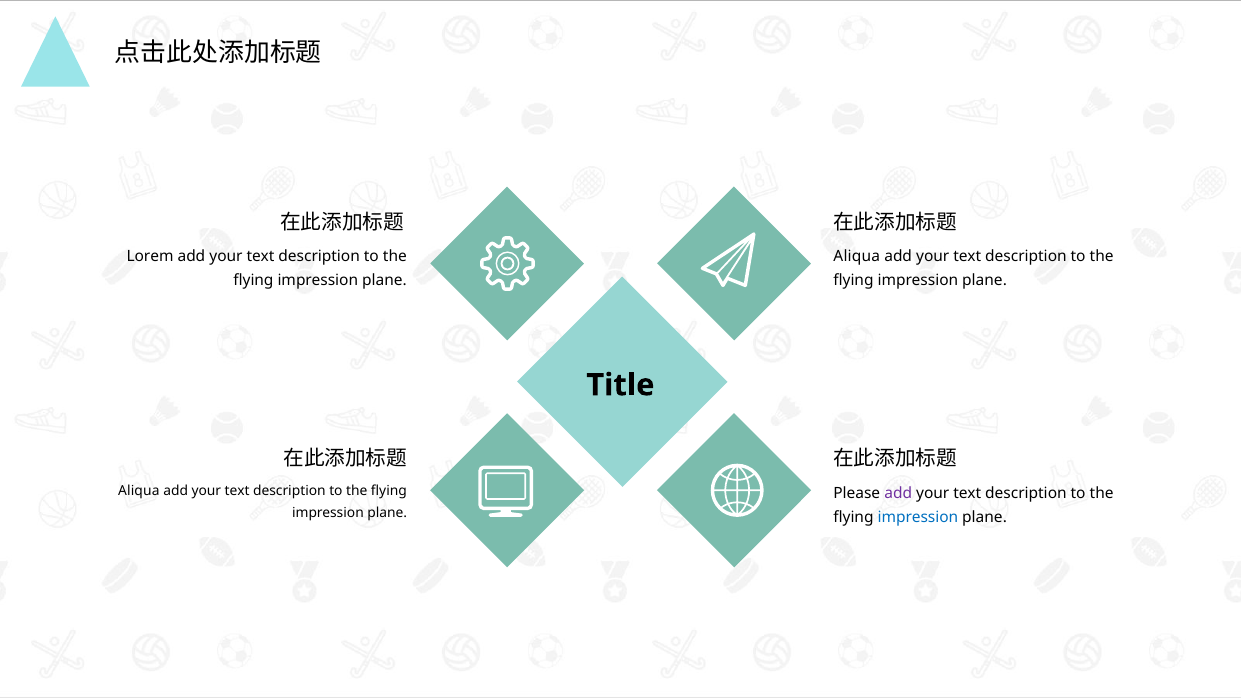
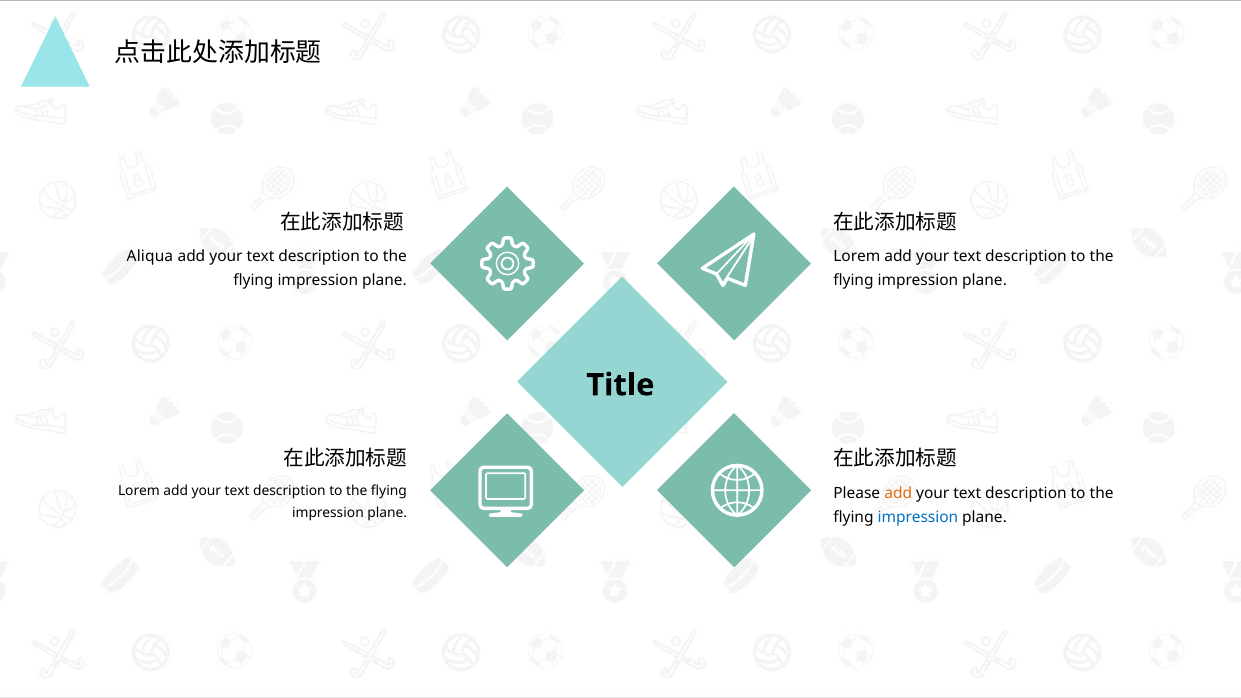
Lorem: Lorem -> Aliqua (150, 257)
Aliqua: Aliqua -> Lorem (857, 257)
Aliqua: Aliqua -> Lorem (139, 491)
add colour: purple -> orange (898, 493)
